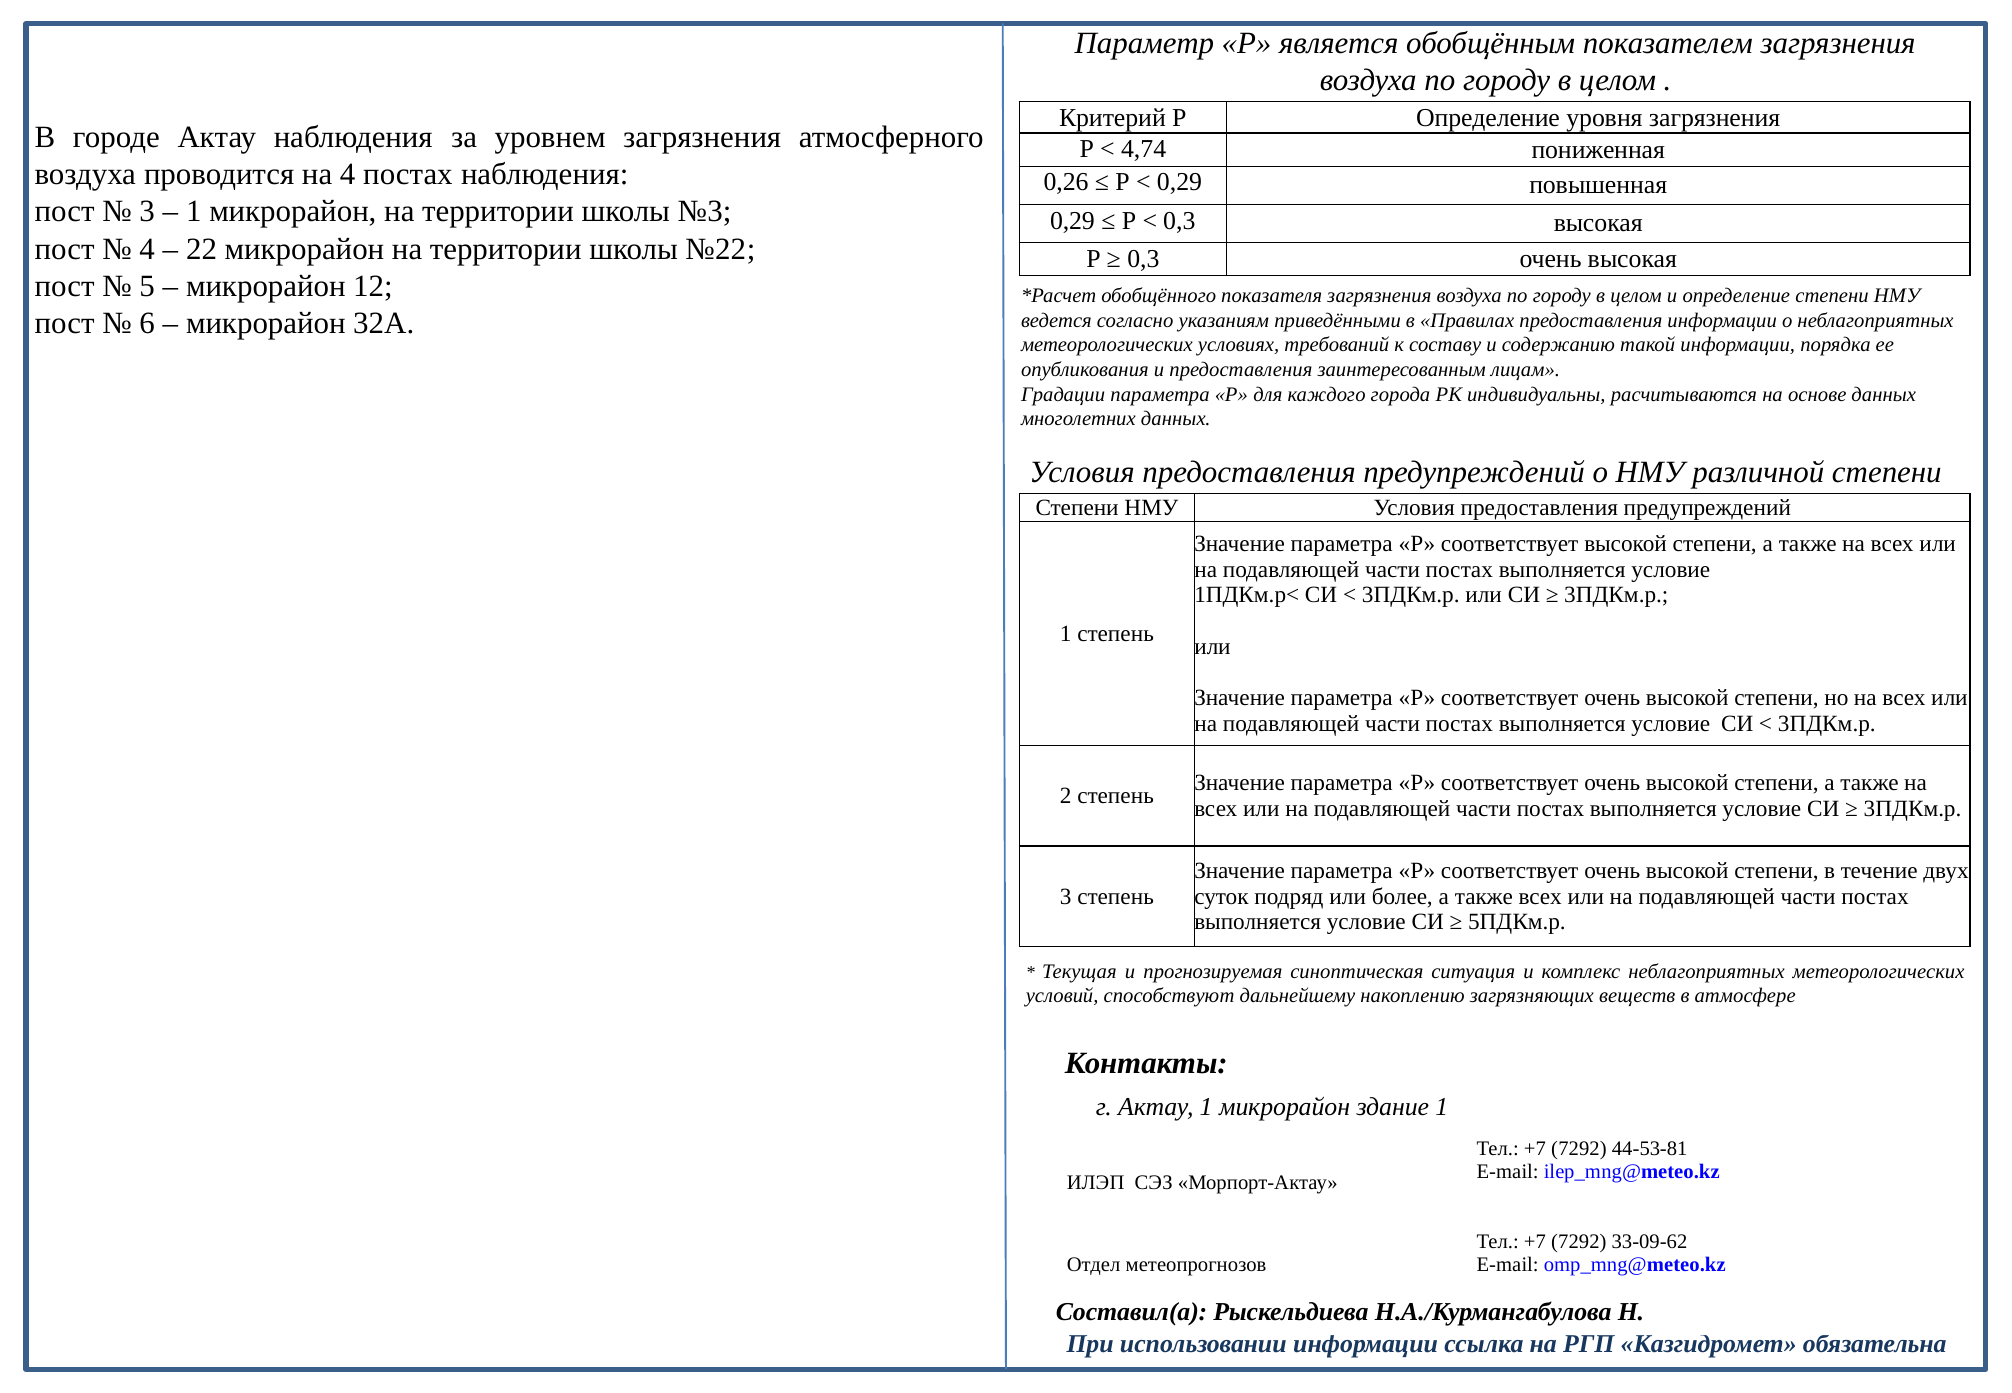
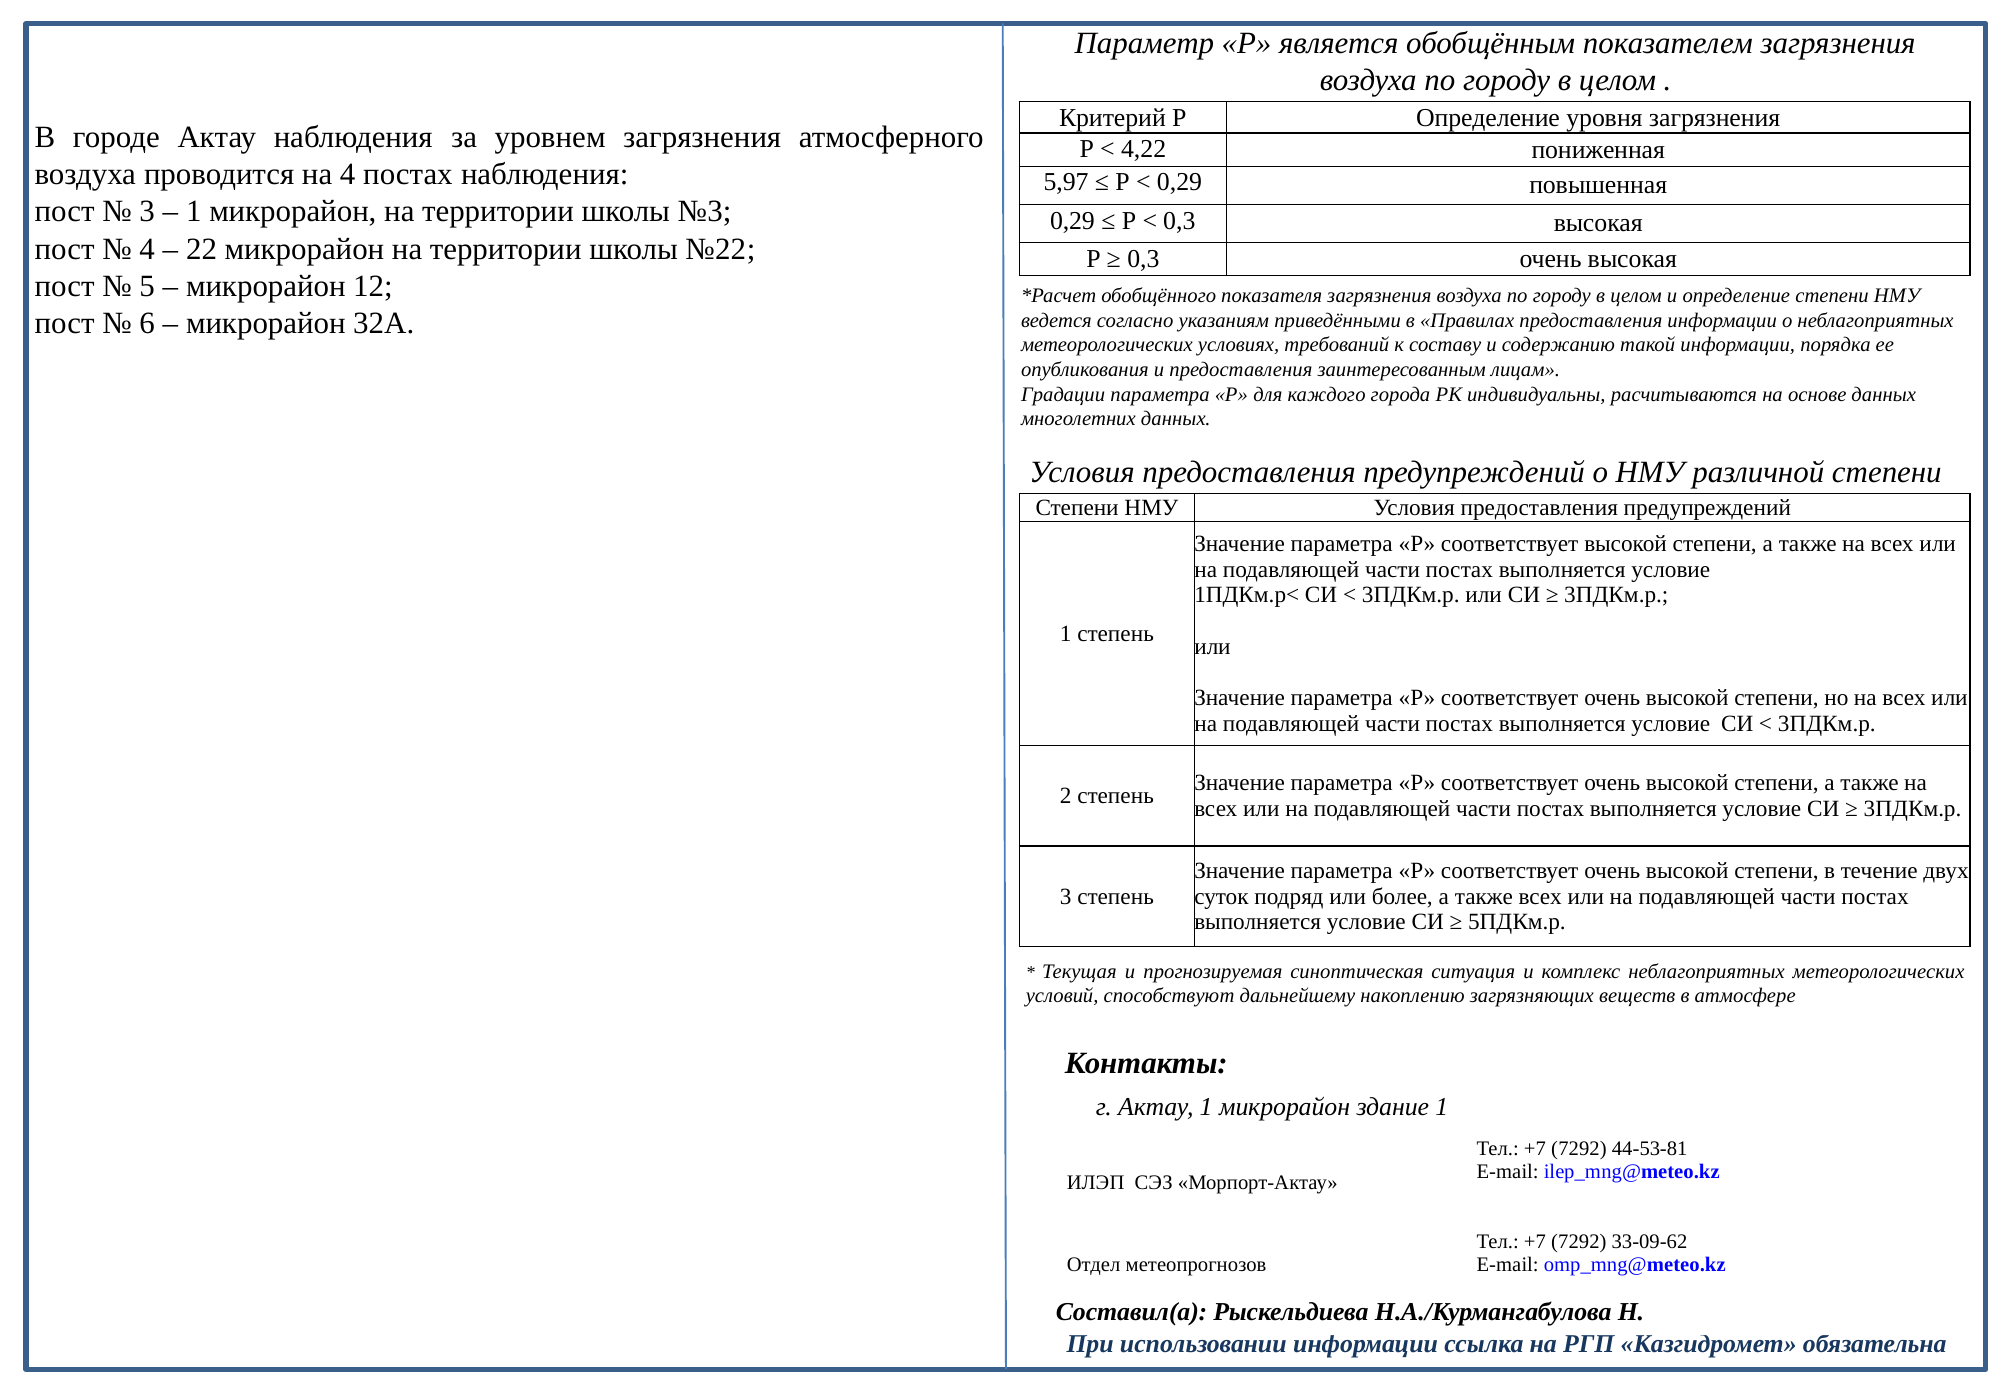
4,74: 4,74 -> 4,22 (1144, 149)
0,26: 0,26 -> 5,97 (1066, 182)
